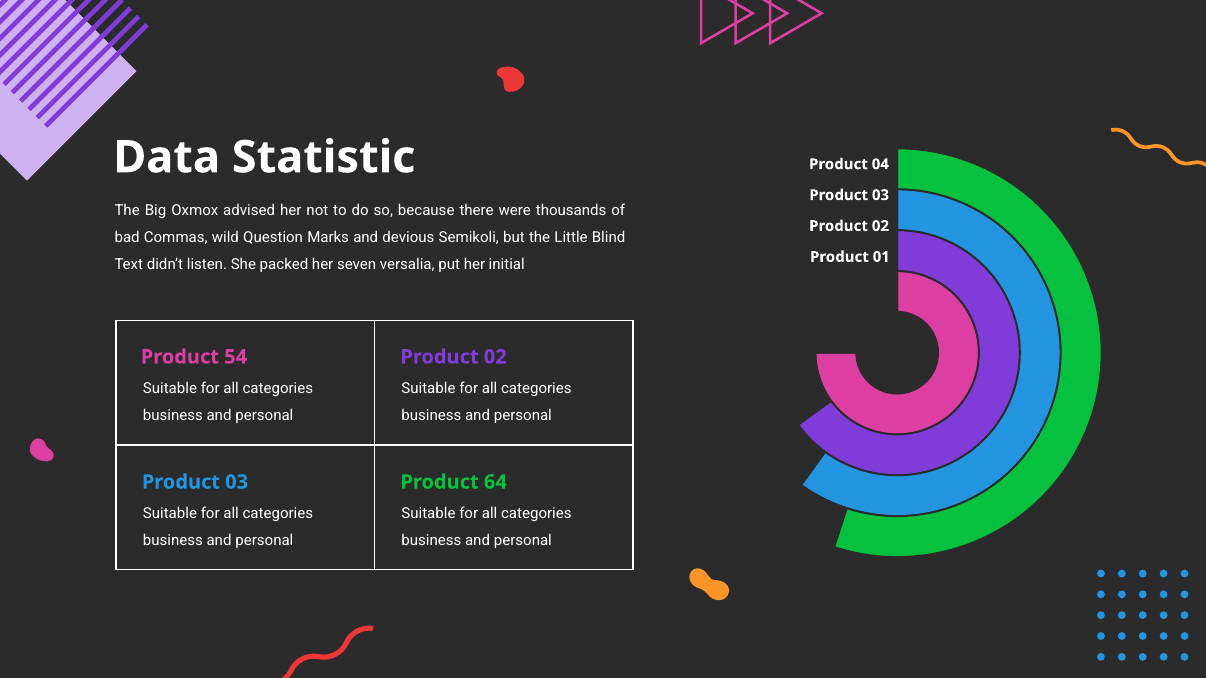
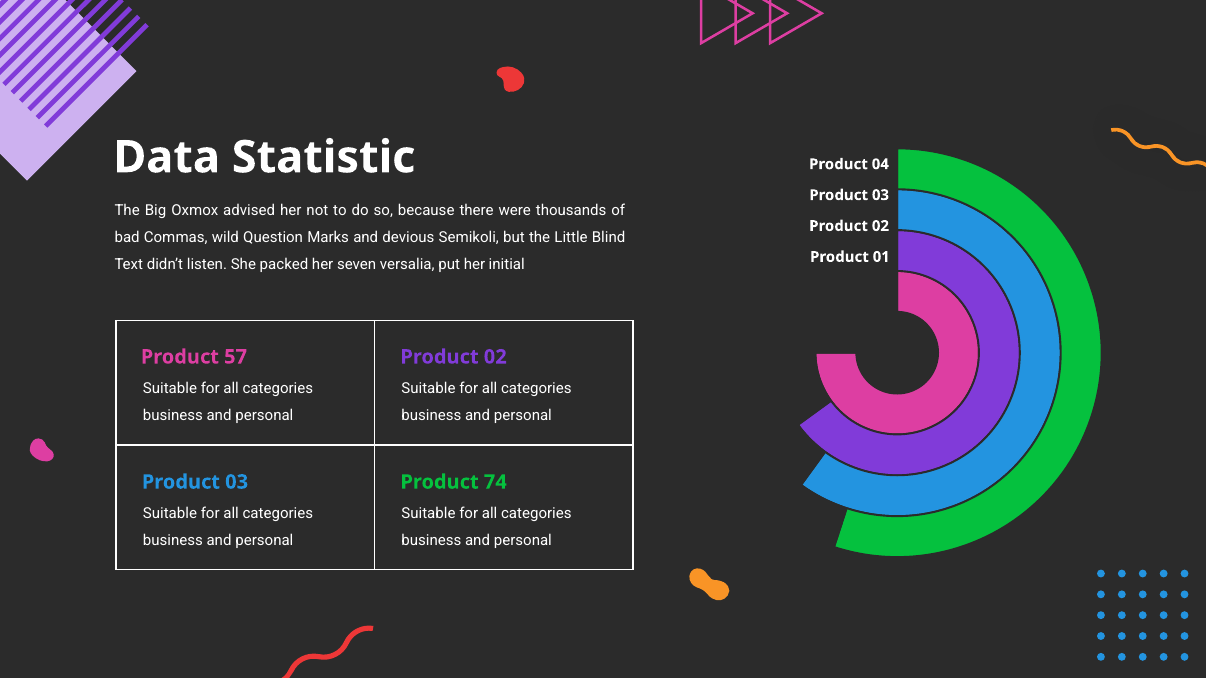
54: 54 -> 57 (236, 357)
64: 64 -> 74 (495, 482)
